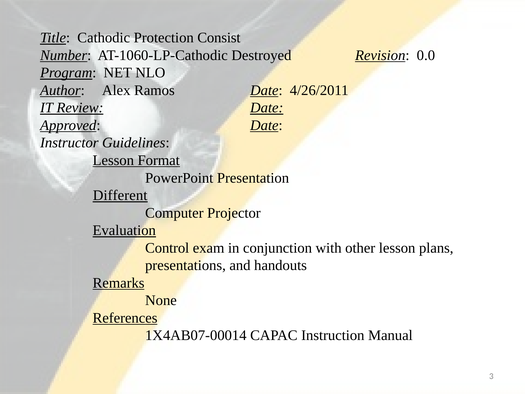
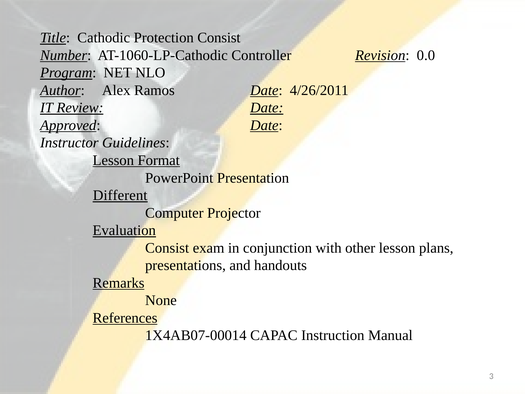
Destroyed: Destroyed -> Controller (261, 55)
Control: Control -> Consist (167, 248)
